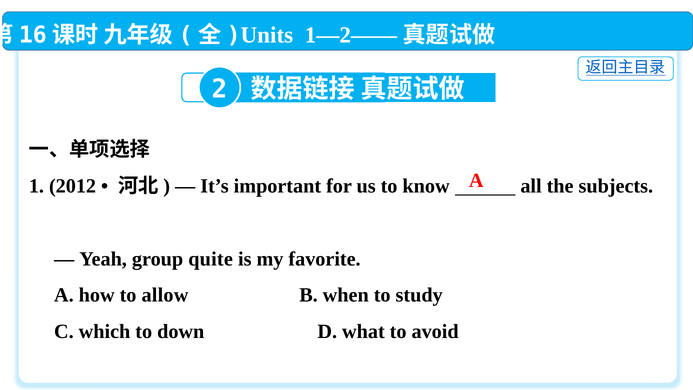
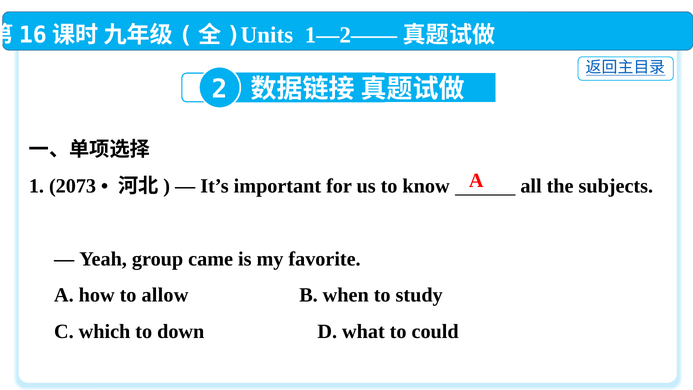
2012: 2012 -> 2073 (73, 186)
quite: quite -> came (211, 259)
avoid: avoid -> could (435, 332)
